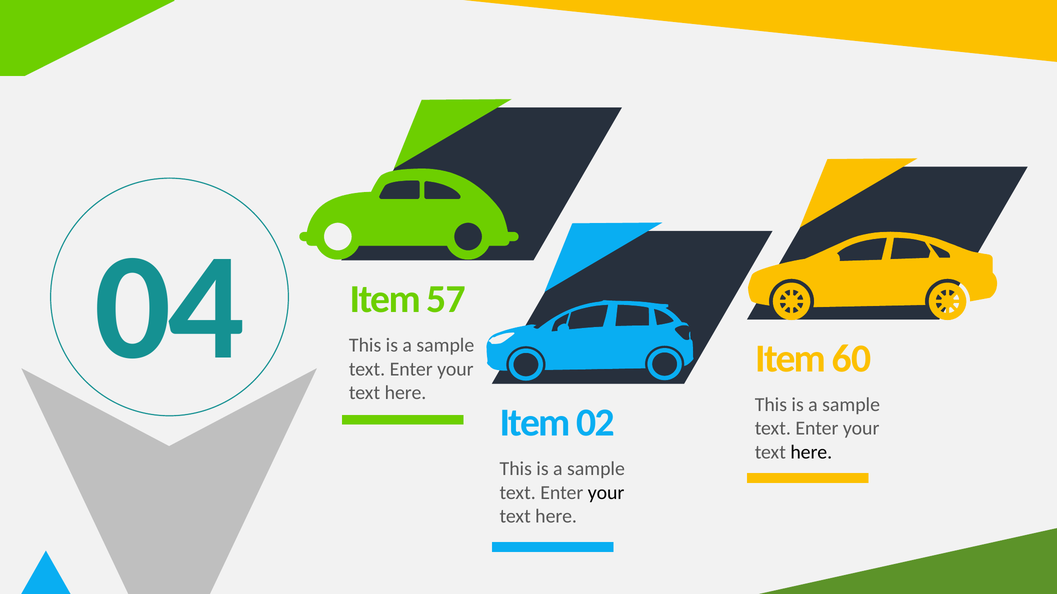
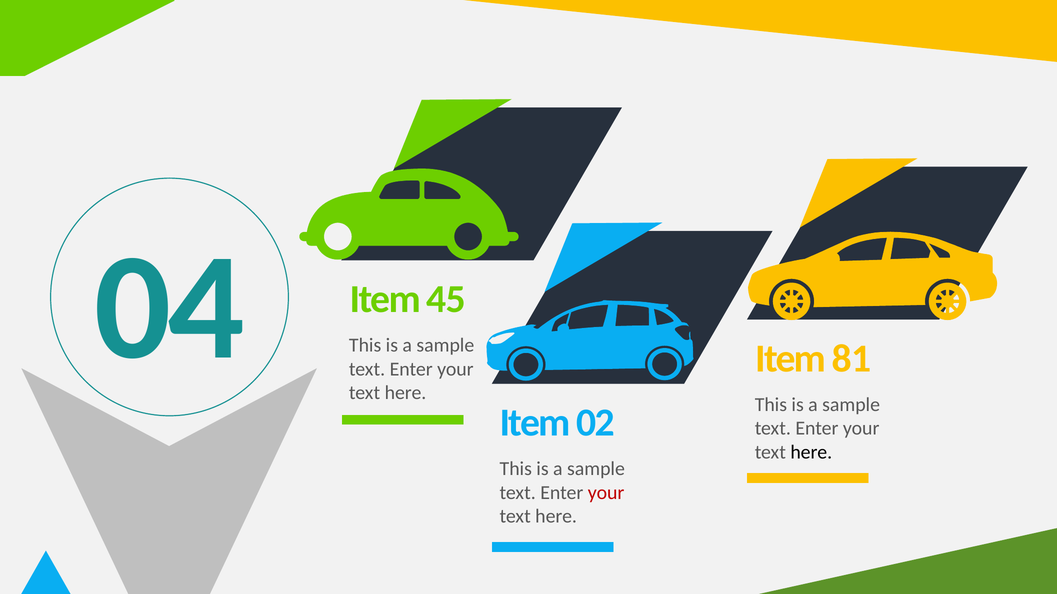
57: 57 -> 45 (446, 300)
60: 60 -> 81 (851, 359)
your colour: black -> red (606, 493)
